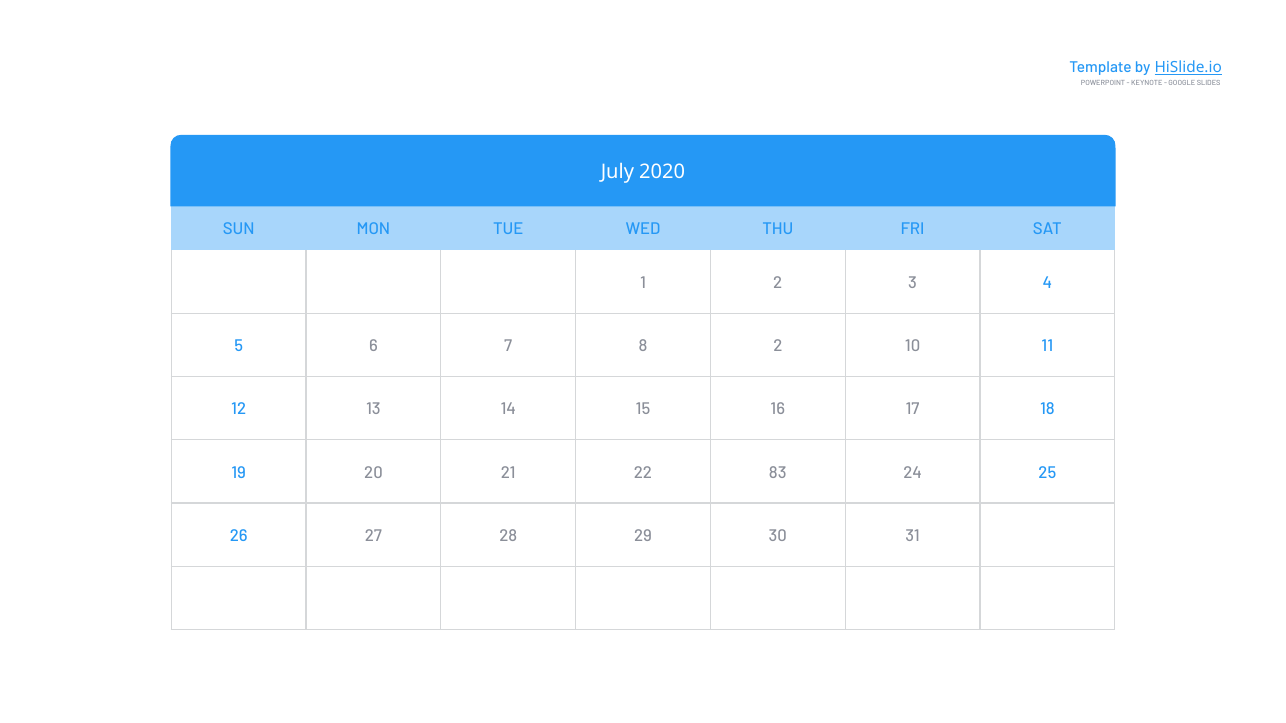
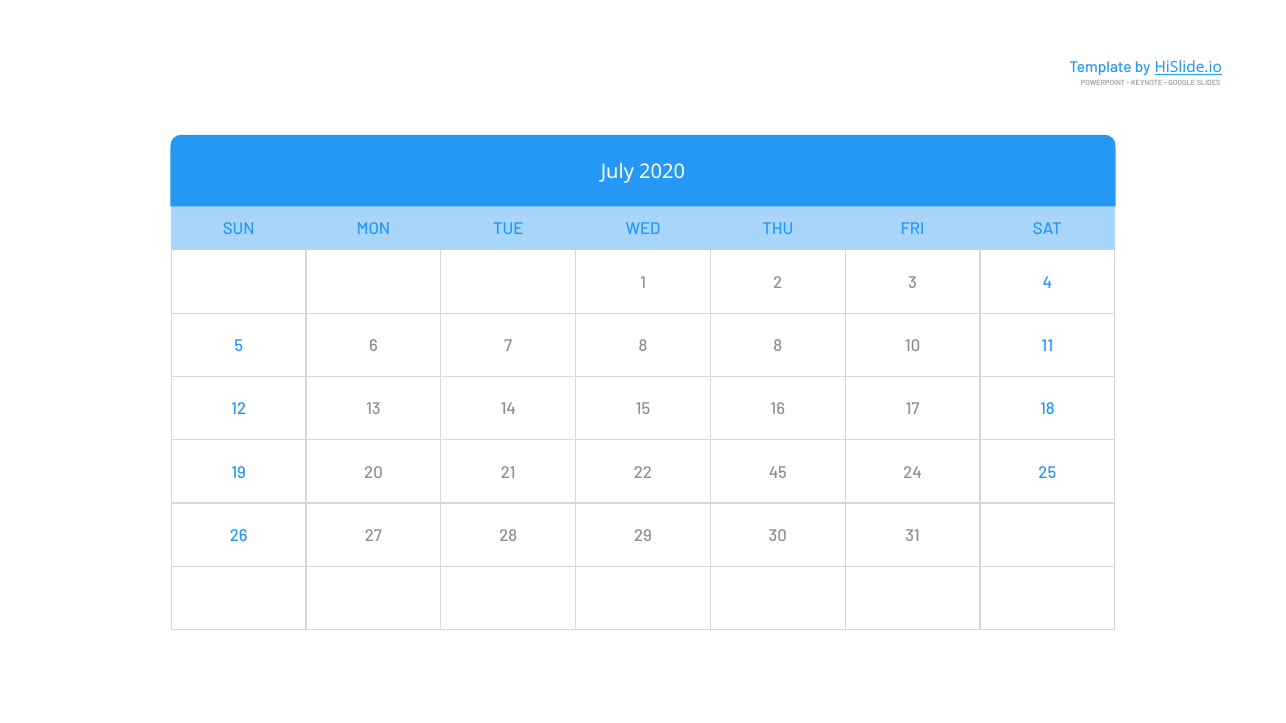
8 2: 2 -> 8 (778, 346)
83: 83 -> 45 (778, 473)
